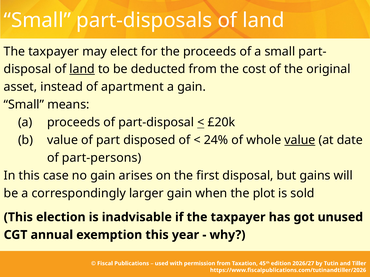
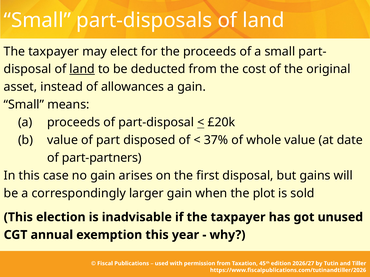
apartment: apartment -> allowances (133, 87)
24%: 24% -> 37% (216, 140)
value underline: present -> none (300, 140)
part-persons: part-persons -> part-partners (102, 158)
